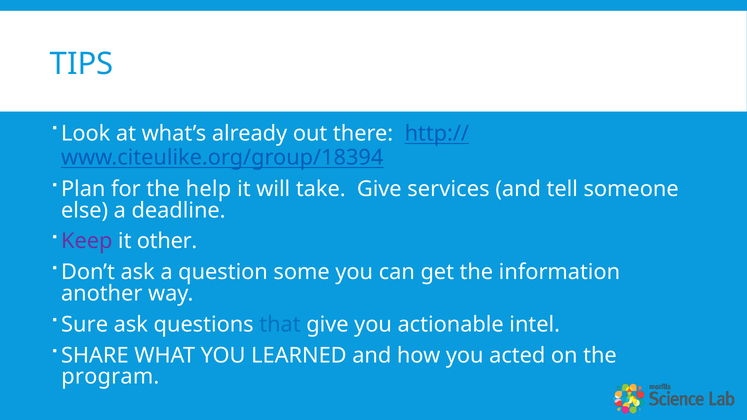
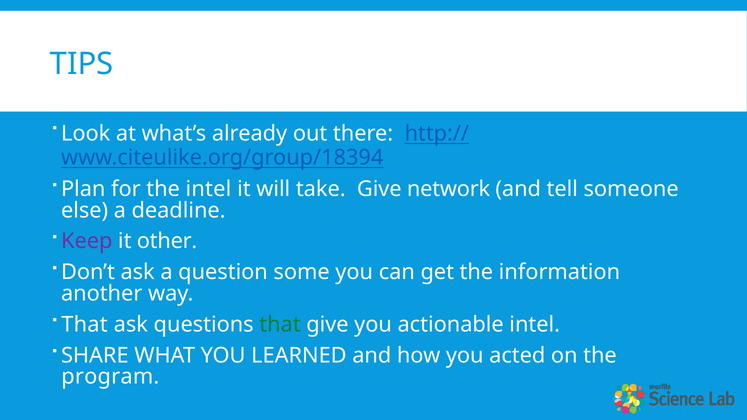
the help: help -> intel (208, 189)
services: services -> network (449, 189)
Sure: Sure -> That (84, 325)
that colour: blue -> green (280, 325)
